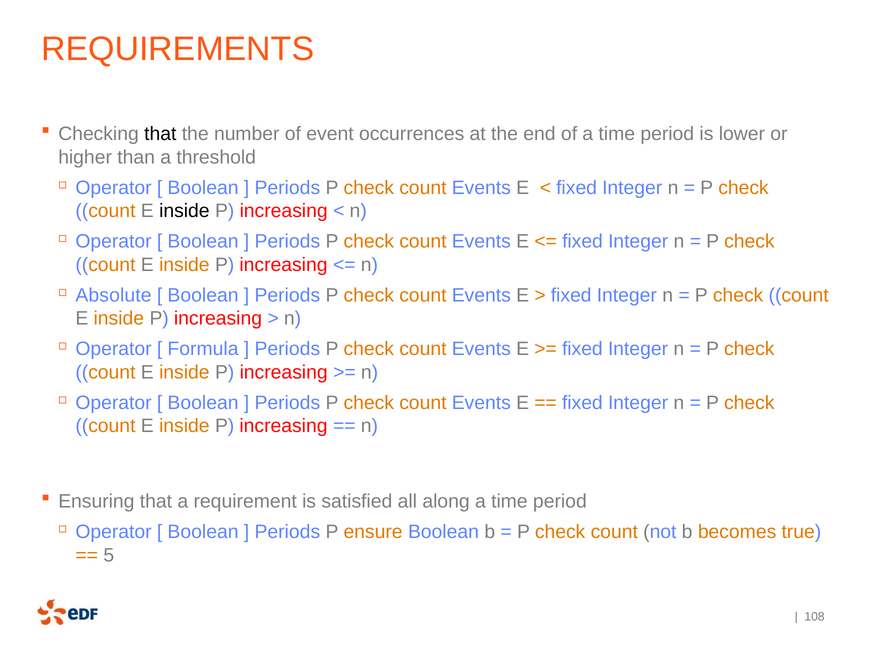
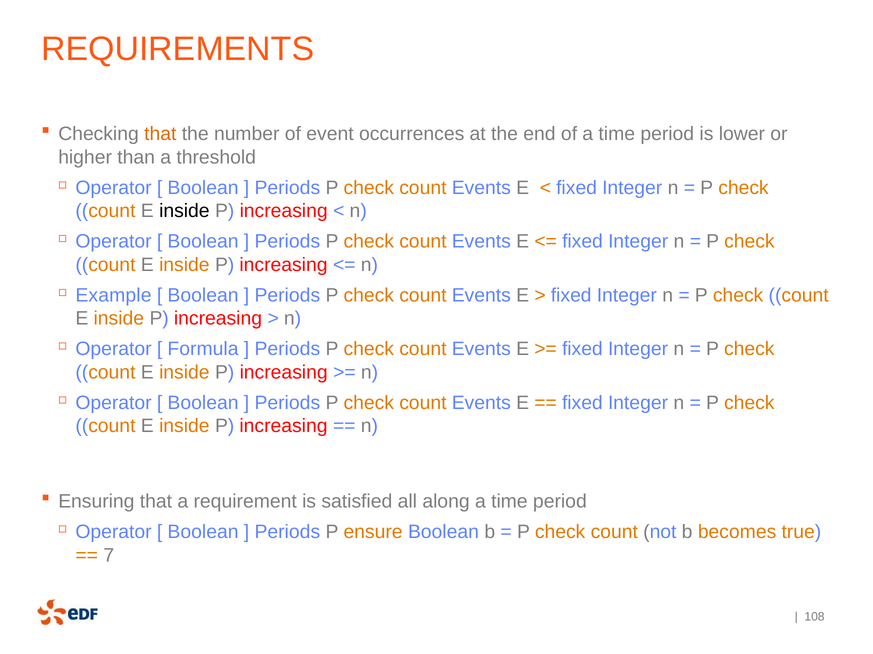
that colour: black -> orange (160, 134)
Absolute: Absolute -> Example (113, 296)
5: 5 -> 7 (109, 556)
